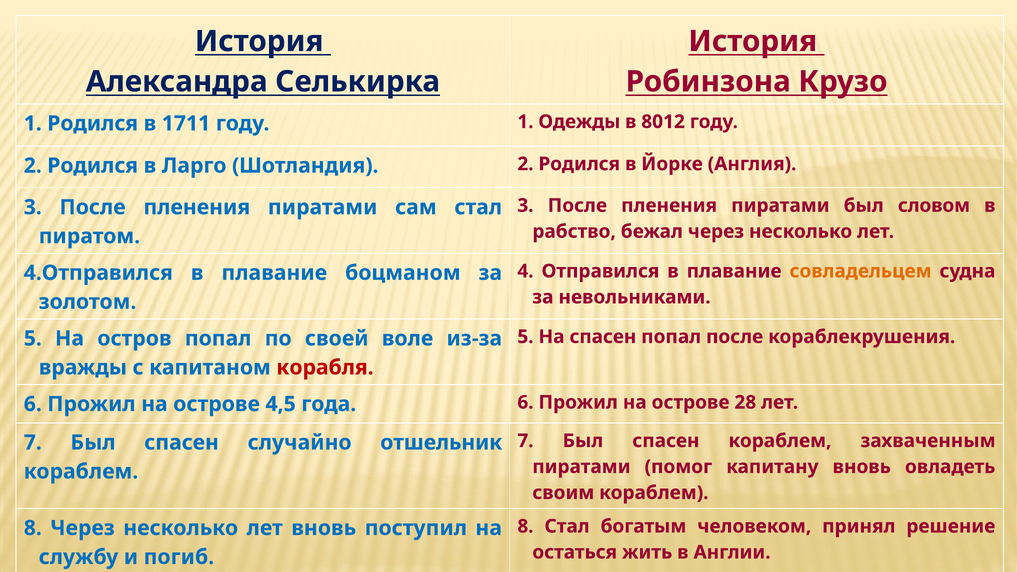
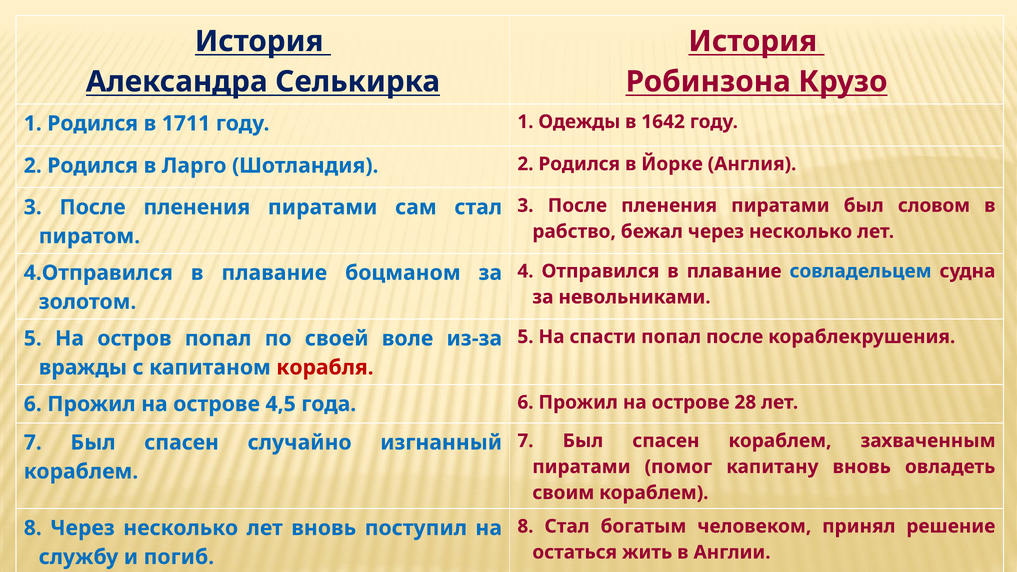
8012: 8012 -> 1642 (663, 122)
совладельцем colour: orange -> blue (861, 271)
На спасен: спасен -> спасти (603, 337)
отшельник: отшельник -> изгнанный (441, 443)
